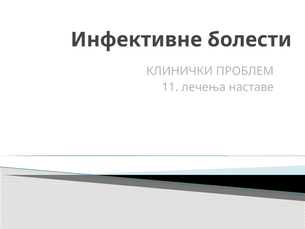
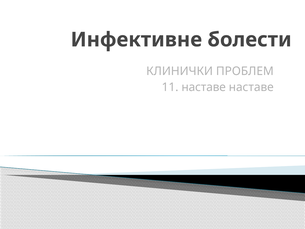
11 лечења: лечења -> наставе (204, 87)
